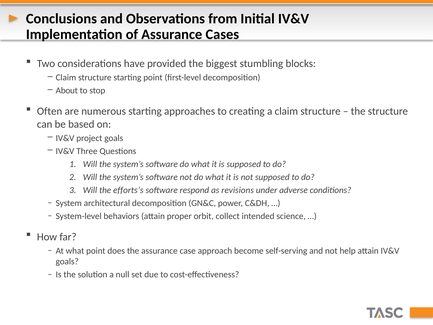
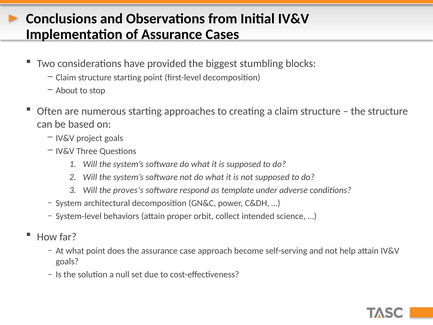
efforts’s: efforts’s -> proves’s (128, 190)
revisions: revisions -> template (238, 190)
